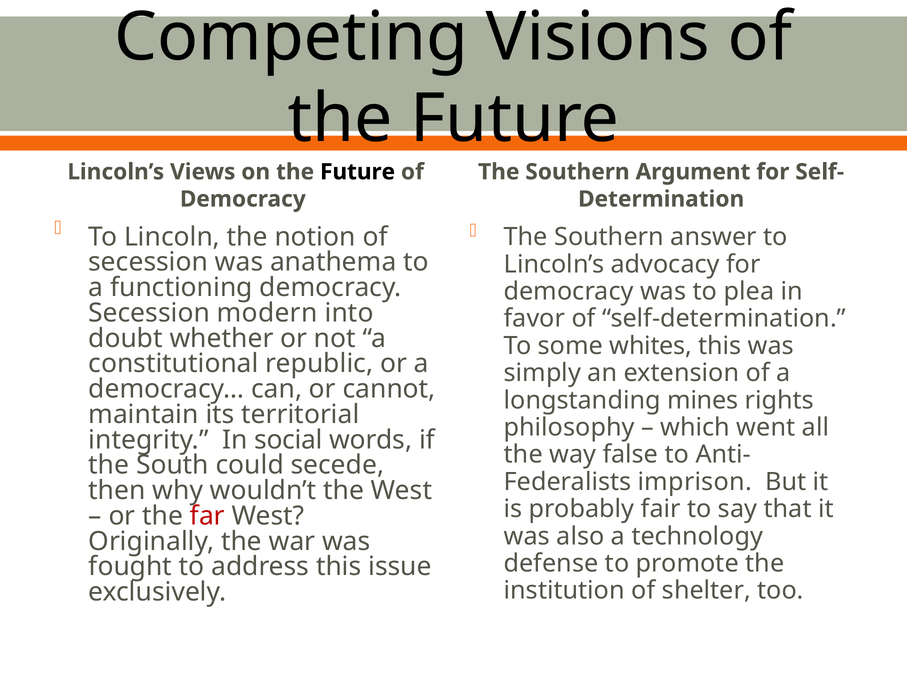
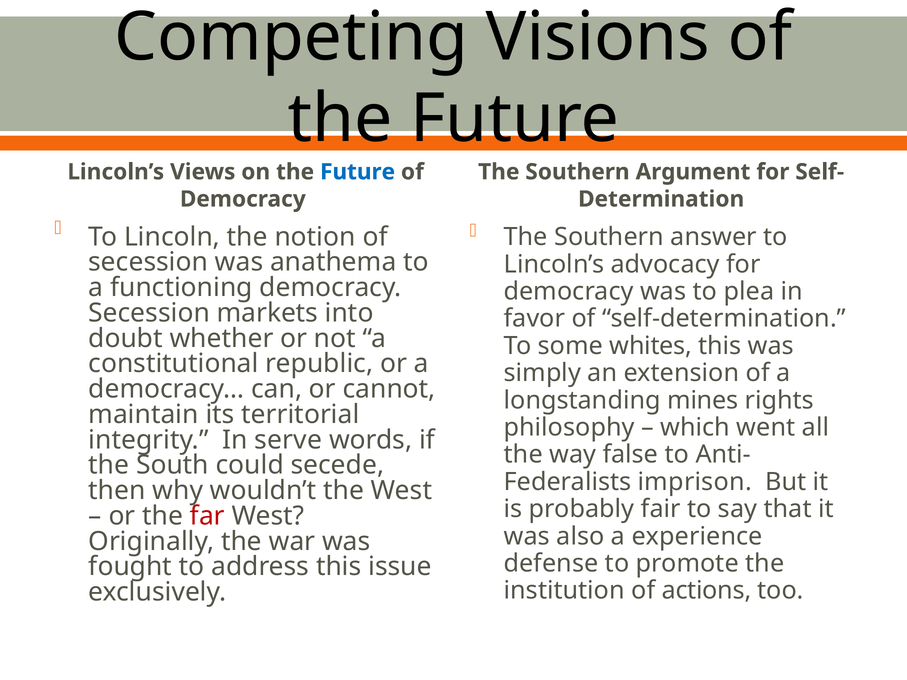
Future colour: black -> blue (358, 172)
modern: modern -> markets (267, 313)
social: social -> serve (288, 440)
technology: technology -> experience (697, 536)
shelter: shelter -> actions (707, 591)
